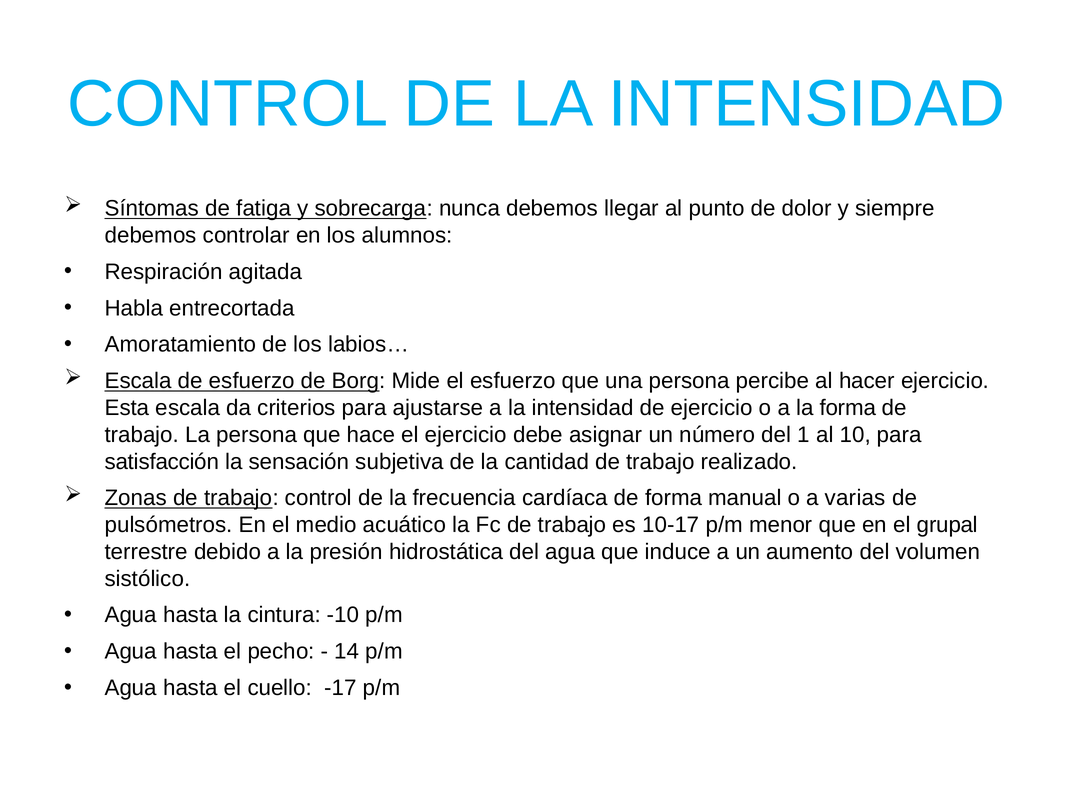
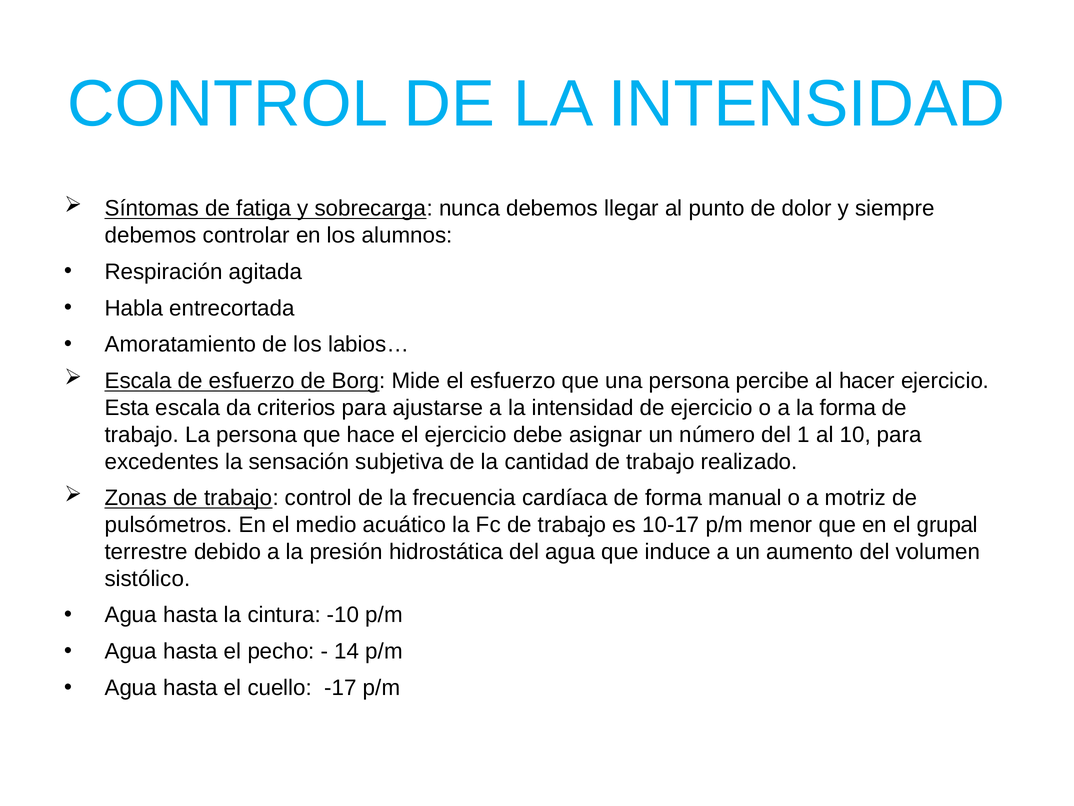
satisfacción: satisfacción -> excedentes (162, 461)
varias: varias -> motriz (855, 498)
